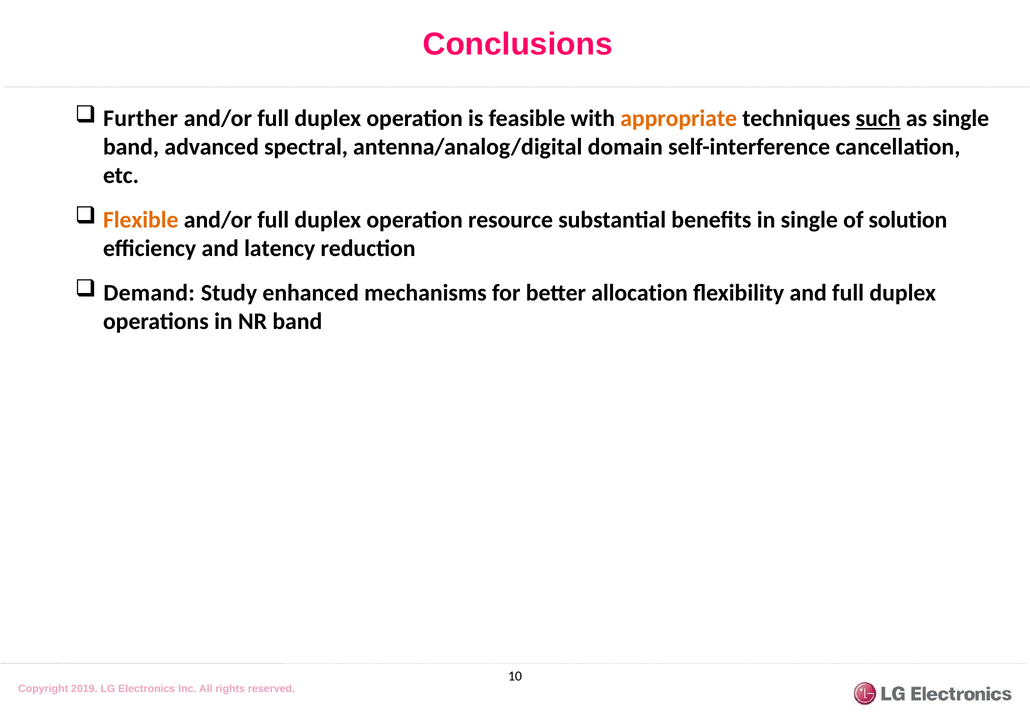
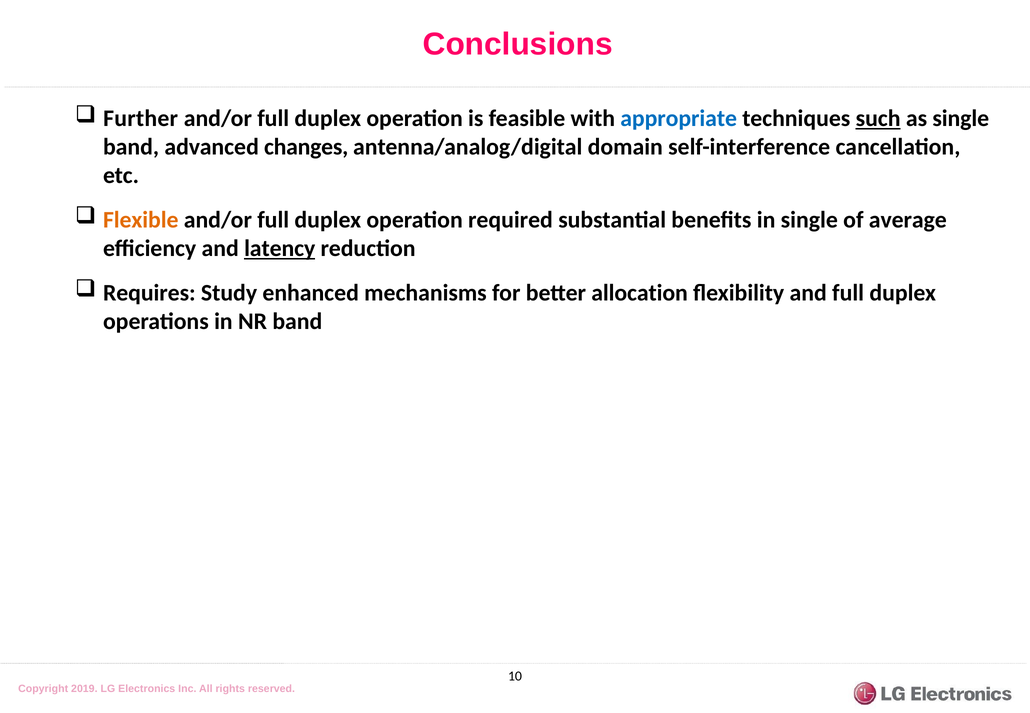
appropriate colour: orange -> blue (679, 119)
spectral: spectral -> changes (306, 147)
resource: resource -> required (510, 220)
solution: solution -> average (908, 220)
latency underline: none -> present (280, 249)
Demand: Demand -> Requires (149, 293)
